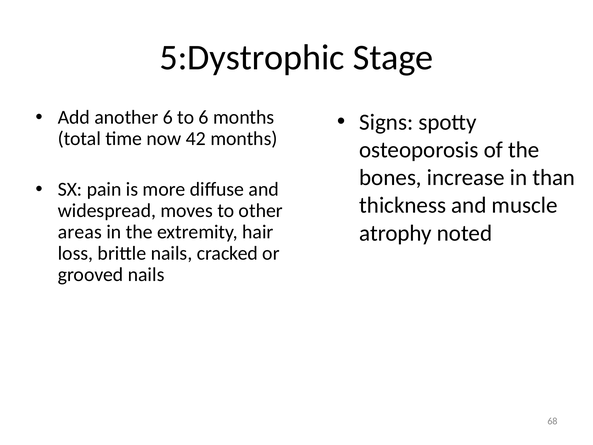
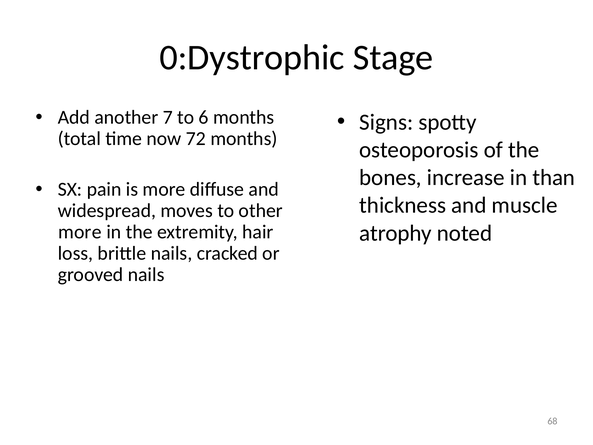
5:Dystrophic: 5:Dystrophic -> 0:Dystrophic (252, 57)
another 6: 6 -> 7 (168, 117)
42: 42 -> 72 (196, 139)
areas: areas -> more (80, 232)
